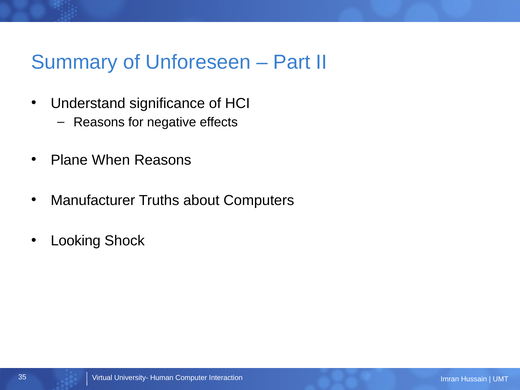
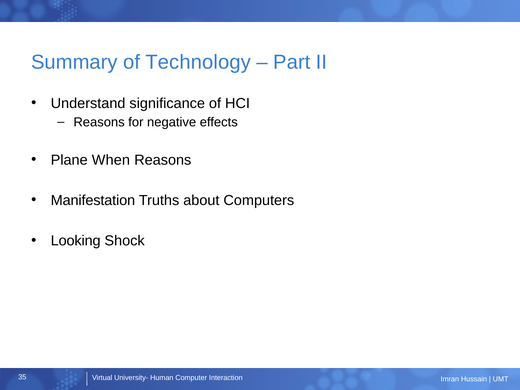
Unforeseen: Unforeseen -> Technology (198, 62)
Manufacturer: Manufacturer -> Manifestation (93, 200)
